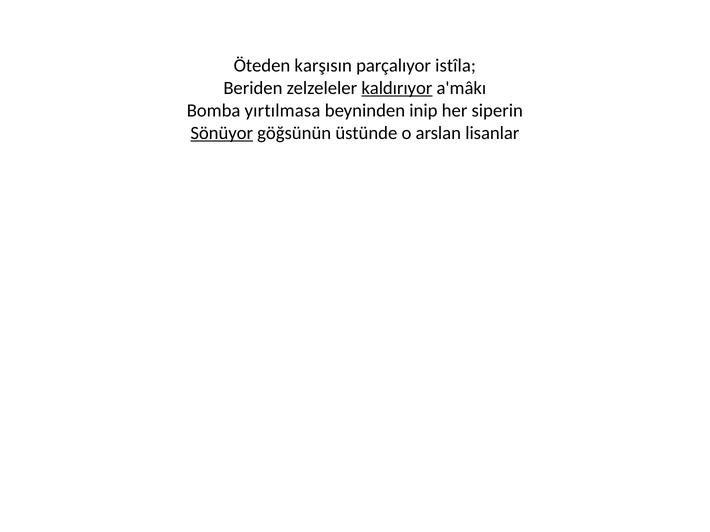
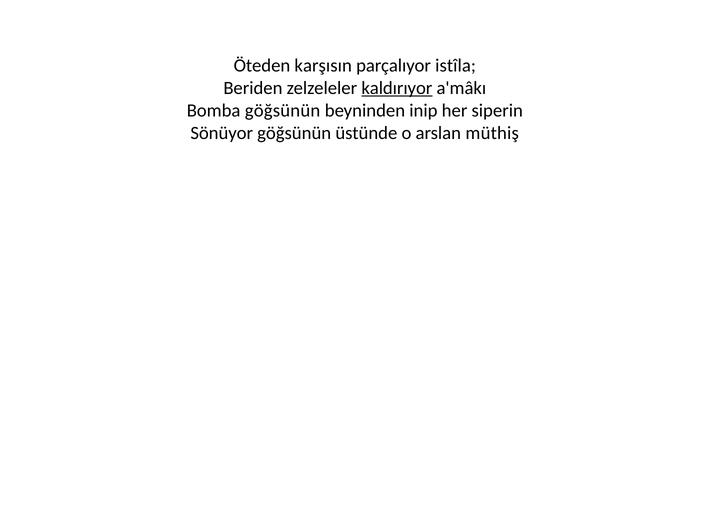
Bomba yırtılmasa: yırtılmasa -> göğsünün (283, 111)
Sönüyor underline: present -> none (222, 133)
lisanlar: lisanlar -> müthiş (492, 133)
